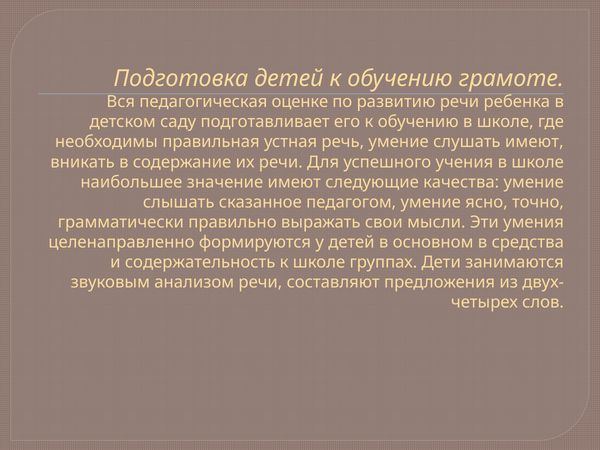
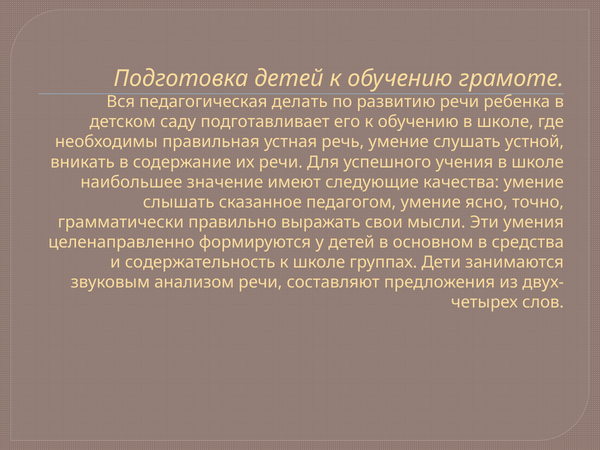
оценке: оценке -> делать (300, 102)
слушать имеют: имеют -> устной (534, 142)
